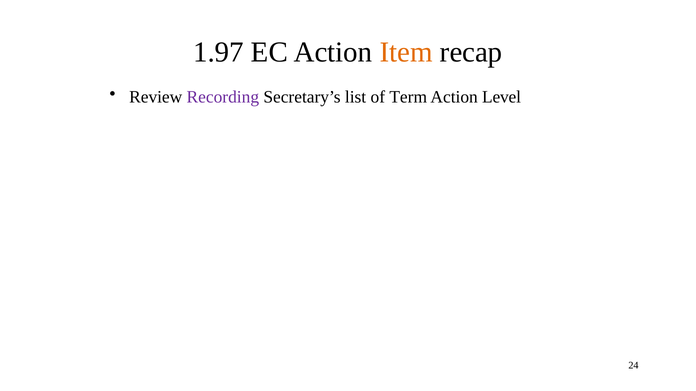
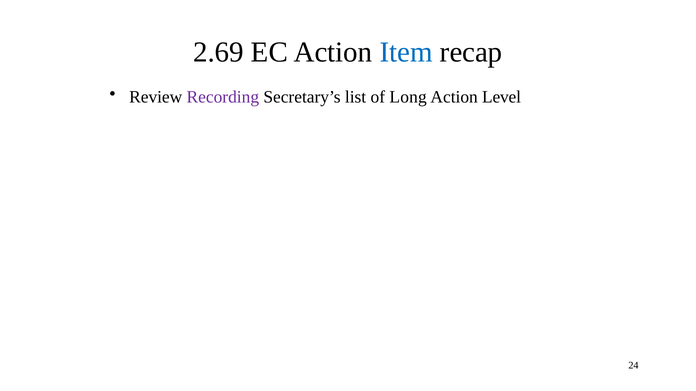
1.97: 1.97 -> 2.69 (218, 52)
Item colour: orange -> blue (406, 52)
Term: Term -> Long (408, 97)
